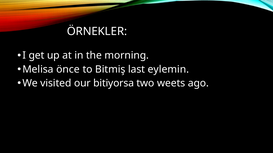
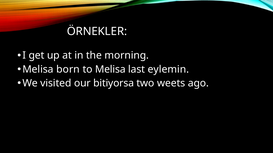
önce: önce -> born (68, 70)
to Bitmiş: Bitmiş -> Melisa (110, 70)
